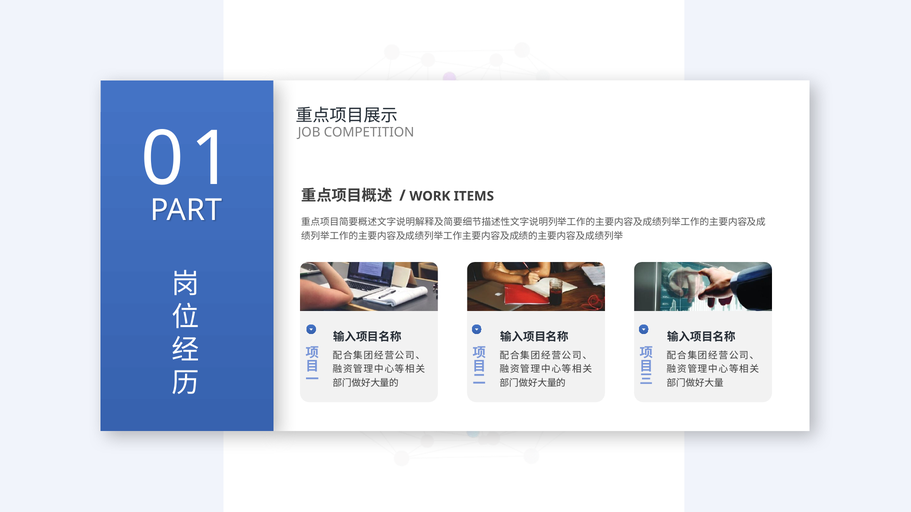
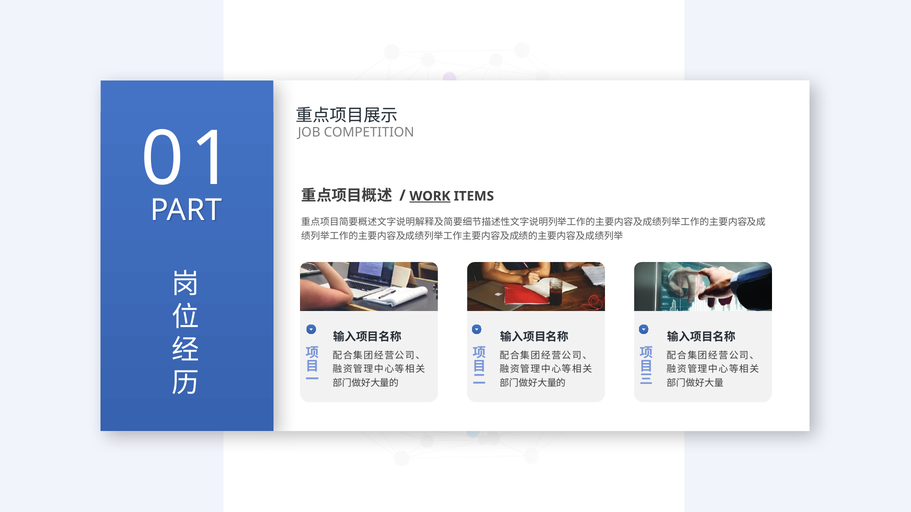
WORK underline: none -> present (430, 196)
